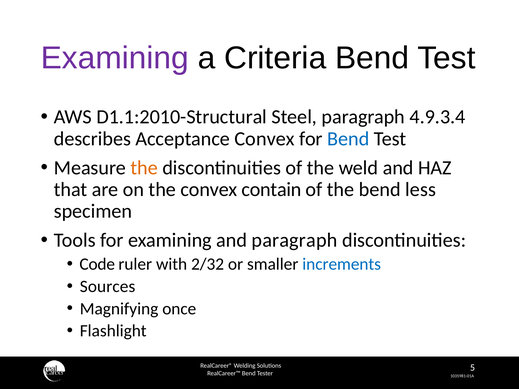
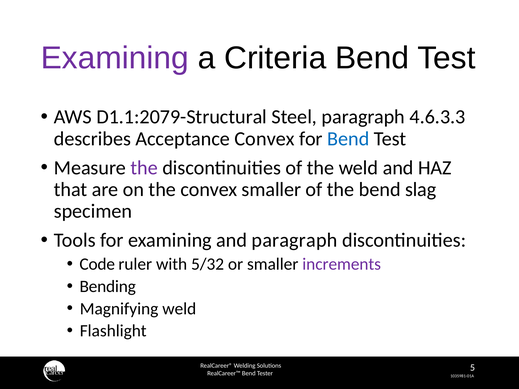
D1.1:2010-Structural: D1.1:2010-Structural -> D1.1:2079-Structural (182, 117)
4.9.3.4: 4.9.3.4 -> 4.6.3.3 (438, 117)
the colour: orange -> purple (144, 168)
convex contain: contain -> smaller (271, 190)
less: less -> slag (421, 190)
2/32: 2/32 -> 5/32 (208, 264)
increments colour: blue -> purple (342, 264)
Sources: Sources -> Bending (108, 287)
Magnifying once: once -> weld (179, 309)
